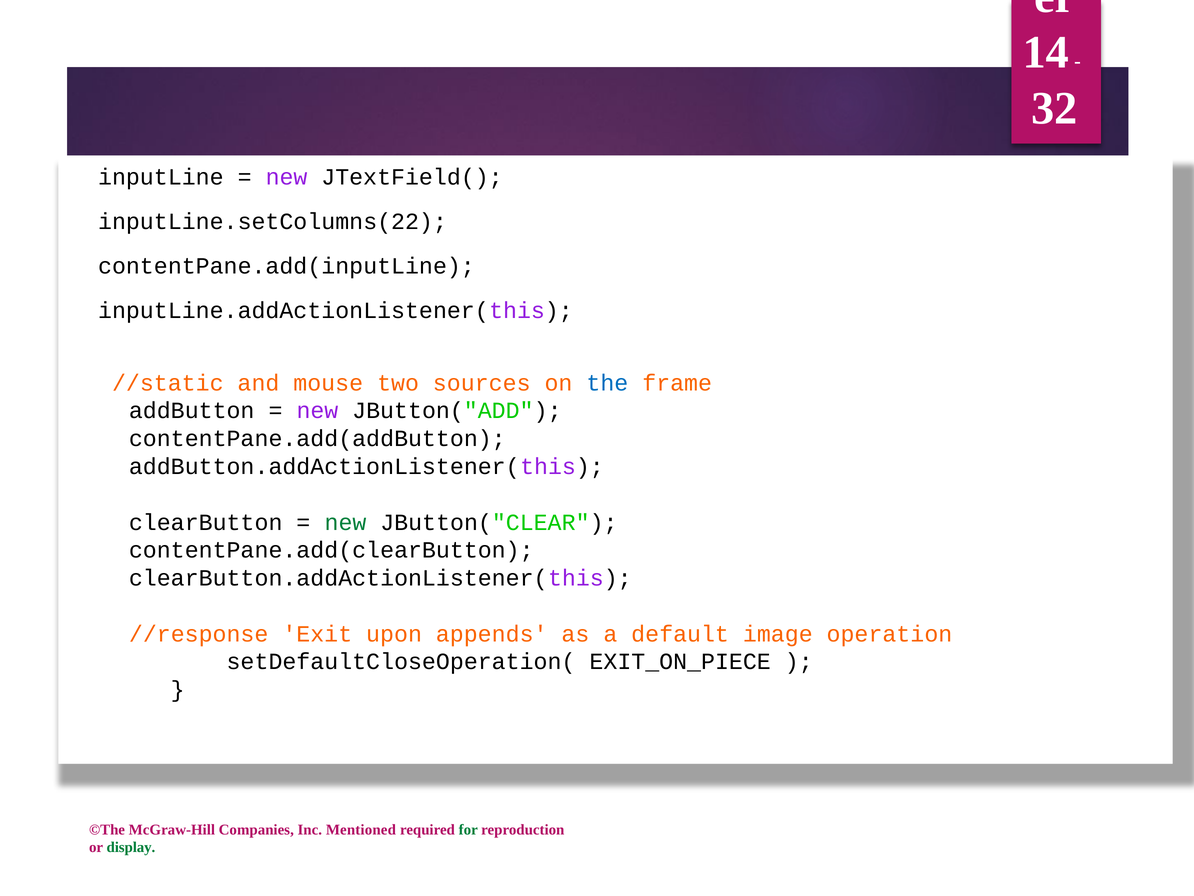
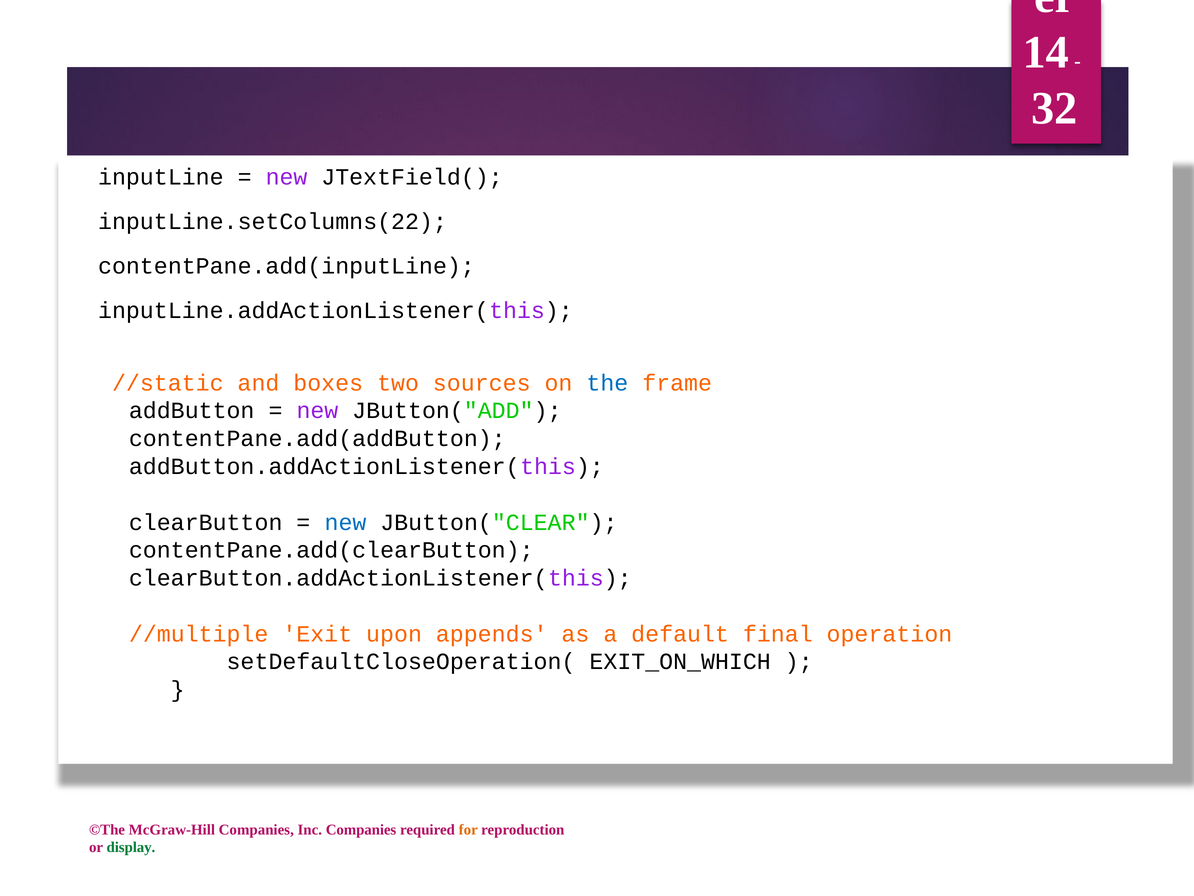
mouse: mouse -> boxes (328, 383)
new colour: green -> blue (345, 522)
//response: //response -> //multiple (199, 634)
image: image -> final (778, 634)
EXIT_ON_PIECE: EXIT_ON_PIECE -> EXIT_ON_WHICH (680, 661)
Inc Mentioned: Mentioned -> Companies (361, 829)
for colour: green -> orange (468, 829)
